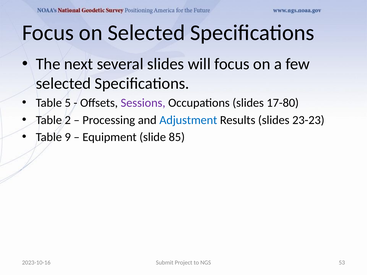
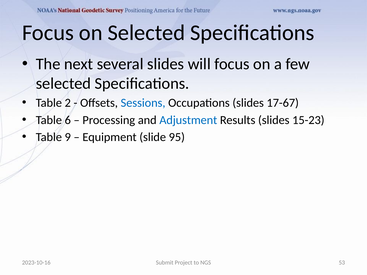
5: 5 -> 2 (68, 103)
Sessions colour: purple -> blue (143, 103)
17-80: 17-80 -> 17-67 (283, 103)
2: 2 -> 6 (68, 120)
23-23: 23-23 -> 15-23 (308, 120)
85: 85 -> 95 (177, 137)
